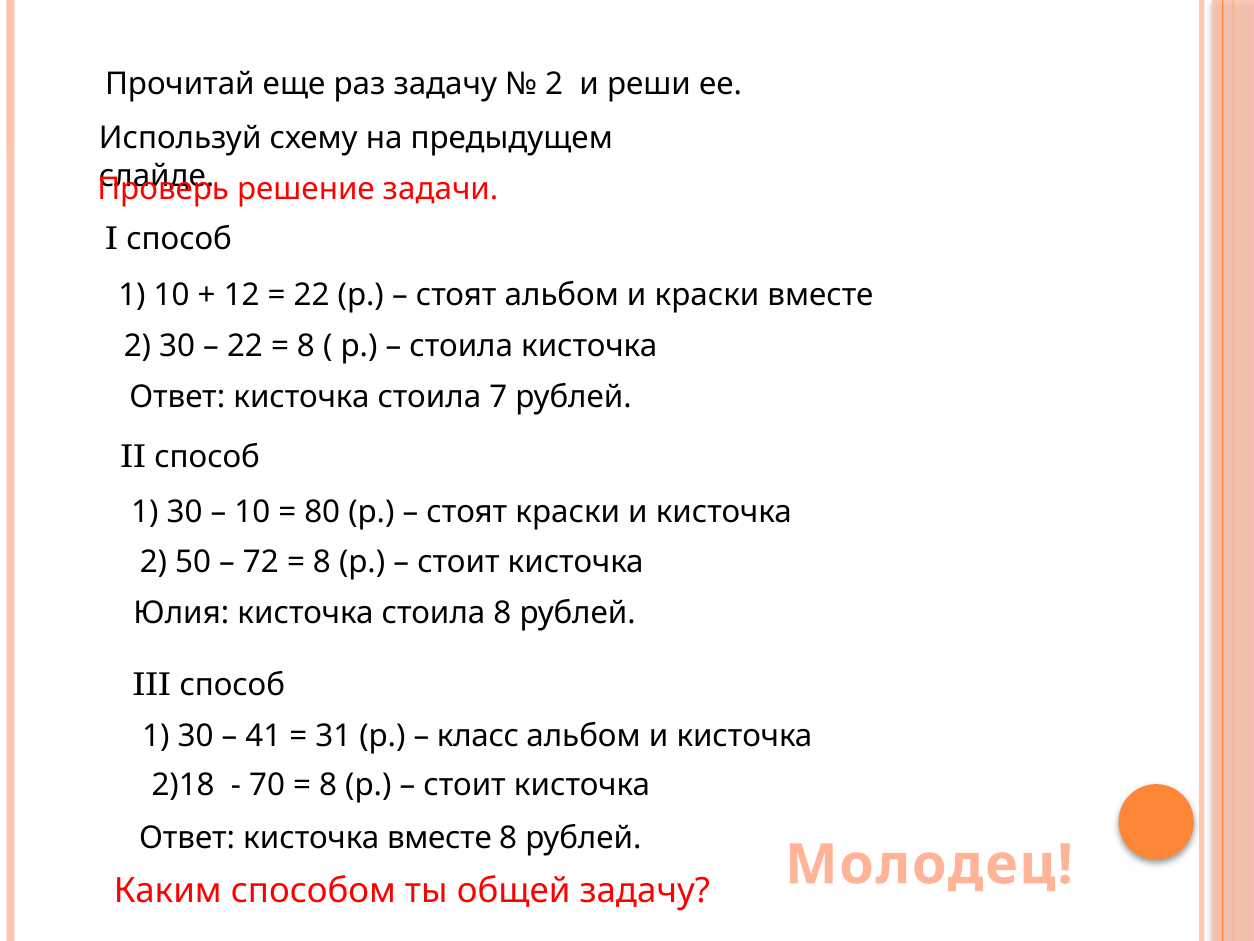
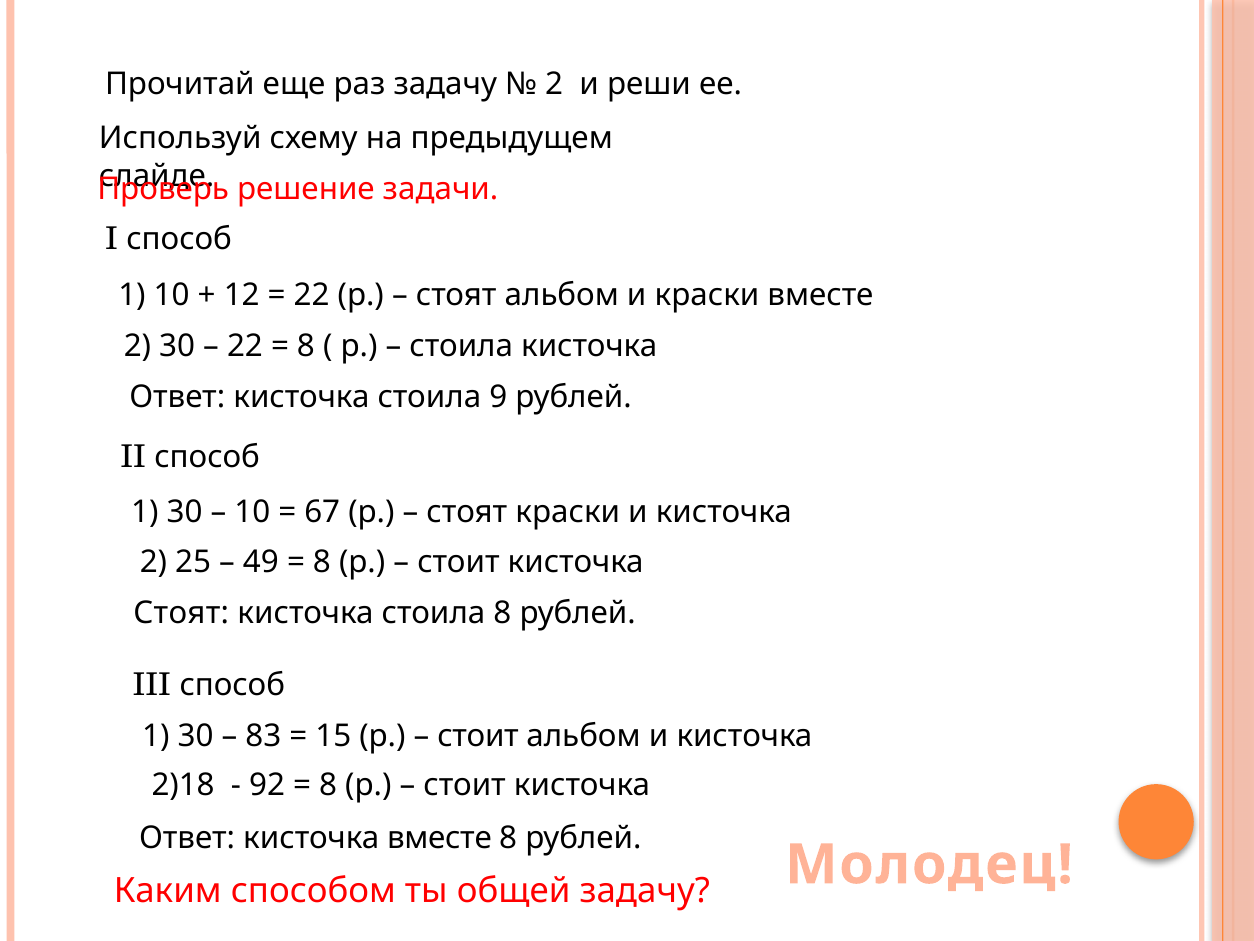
7: 7 -> 9 (498, 397)
80: 80 -> 67 (322, 512)
50: 50 -> 25 (193, 562)
72: 72 -> 49 (261, 562)
Юлия: Юлия -> Стоят (181, 613)
41: 41 -> 83 (263, 736)
31: 31 -> 15 (333, 736)
класс: класс -> стоит (478, 736)
70: 70 -> 92 (267, 785)
